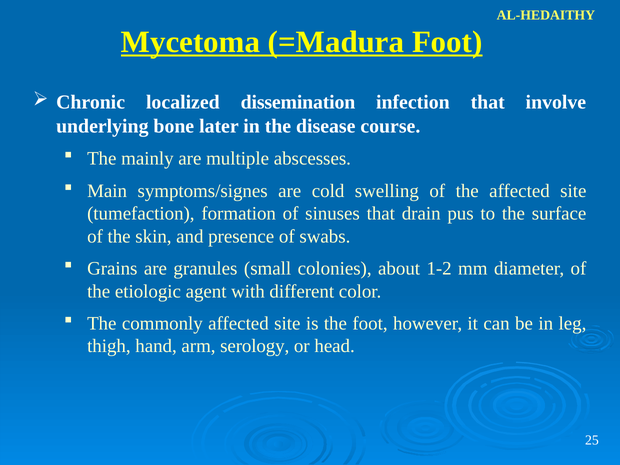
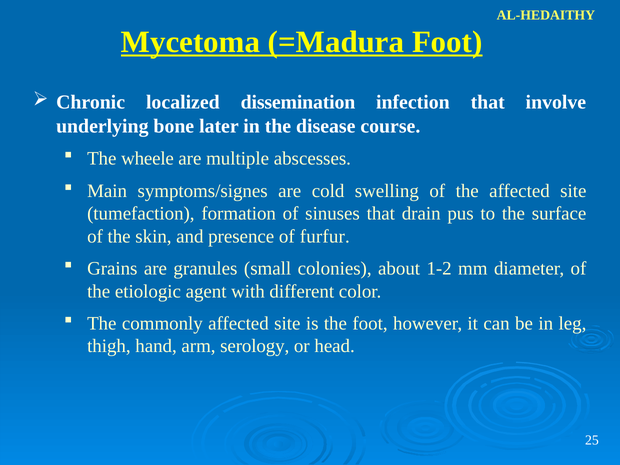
mainly: mainly -> wheele (148, 159)
swabs: swabs -> furfur (325, 236)
